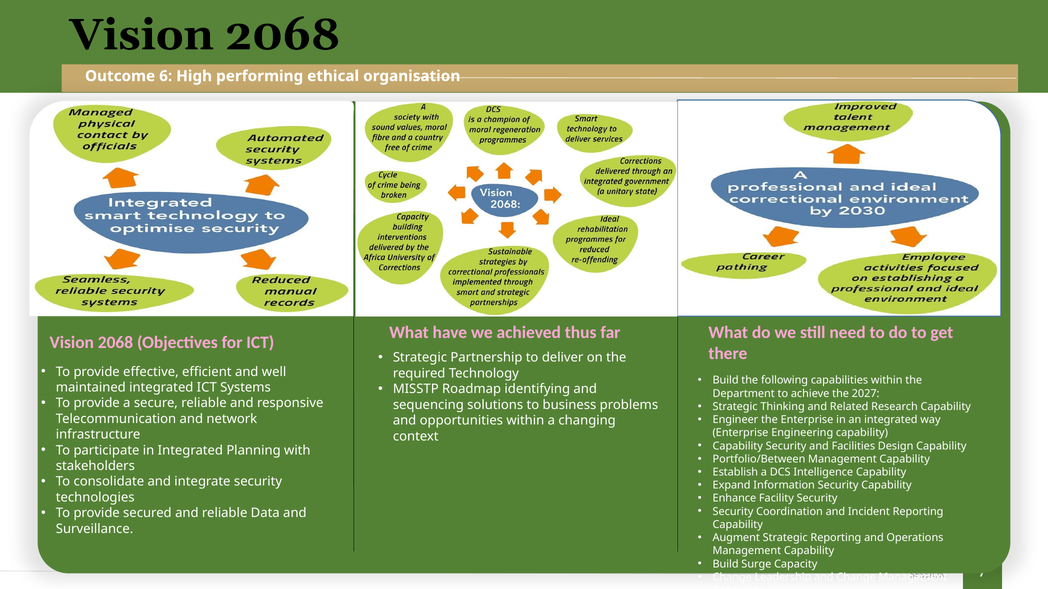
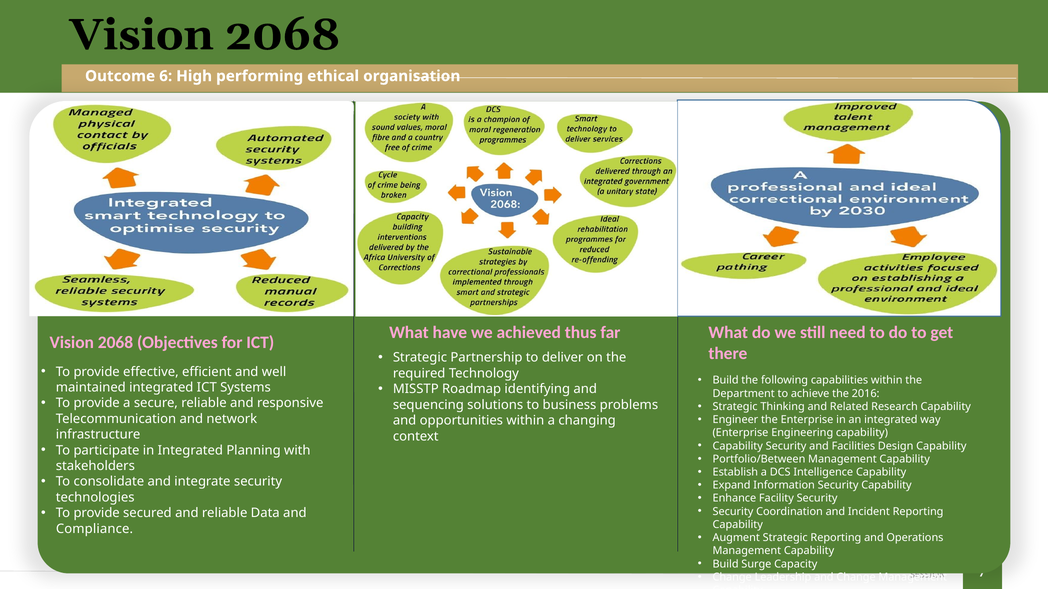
2027: 2027 -> 2016 (866, 394)
Surveillance: Surveillance -> Compliance (94, 529)
